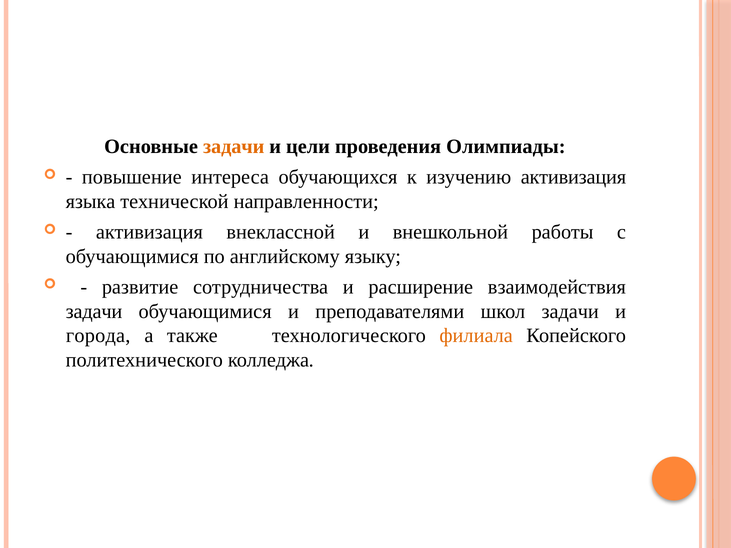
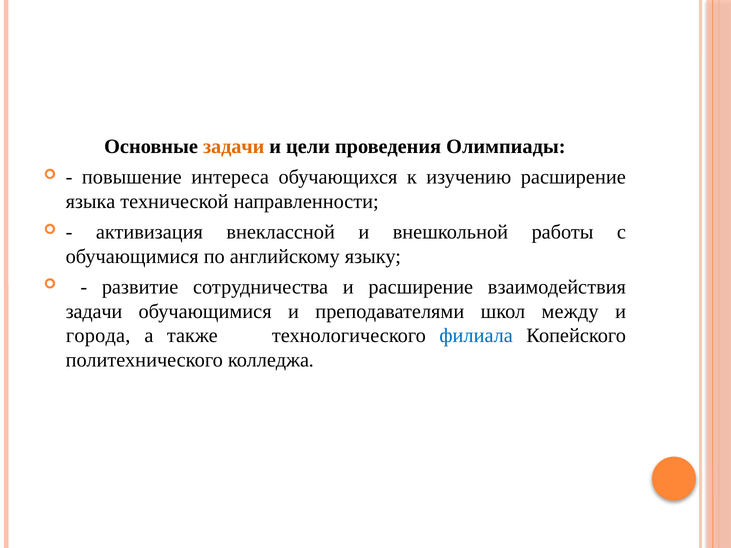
изучению активизация: активизация -> расширение (573, 177)
школ задачи: задачи -> между (570, 312)
филиала colour: orange -> blue (476, 336)
